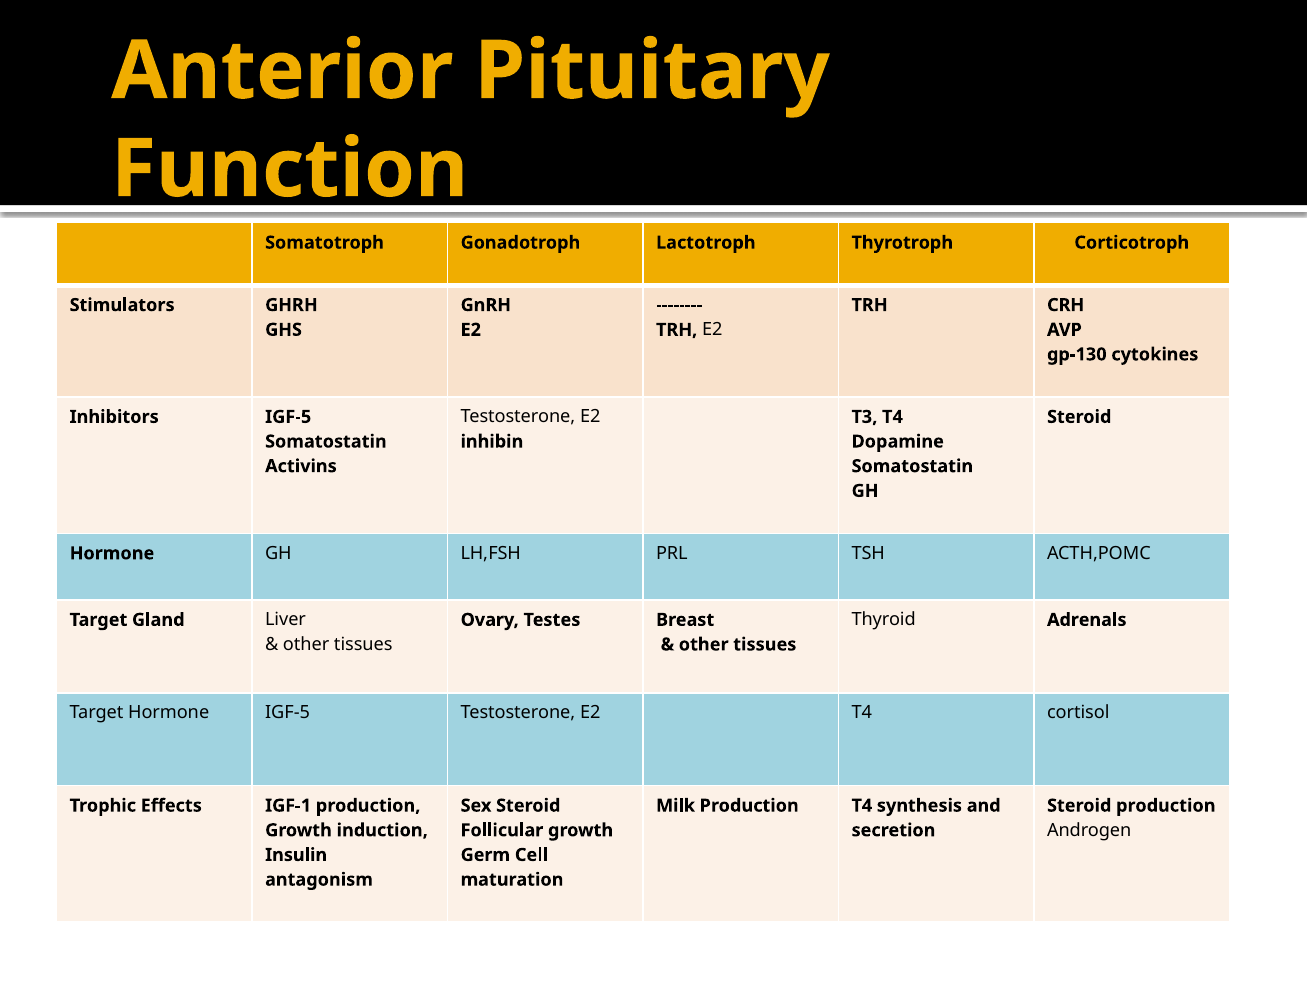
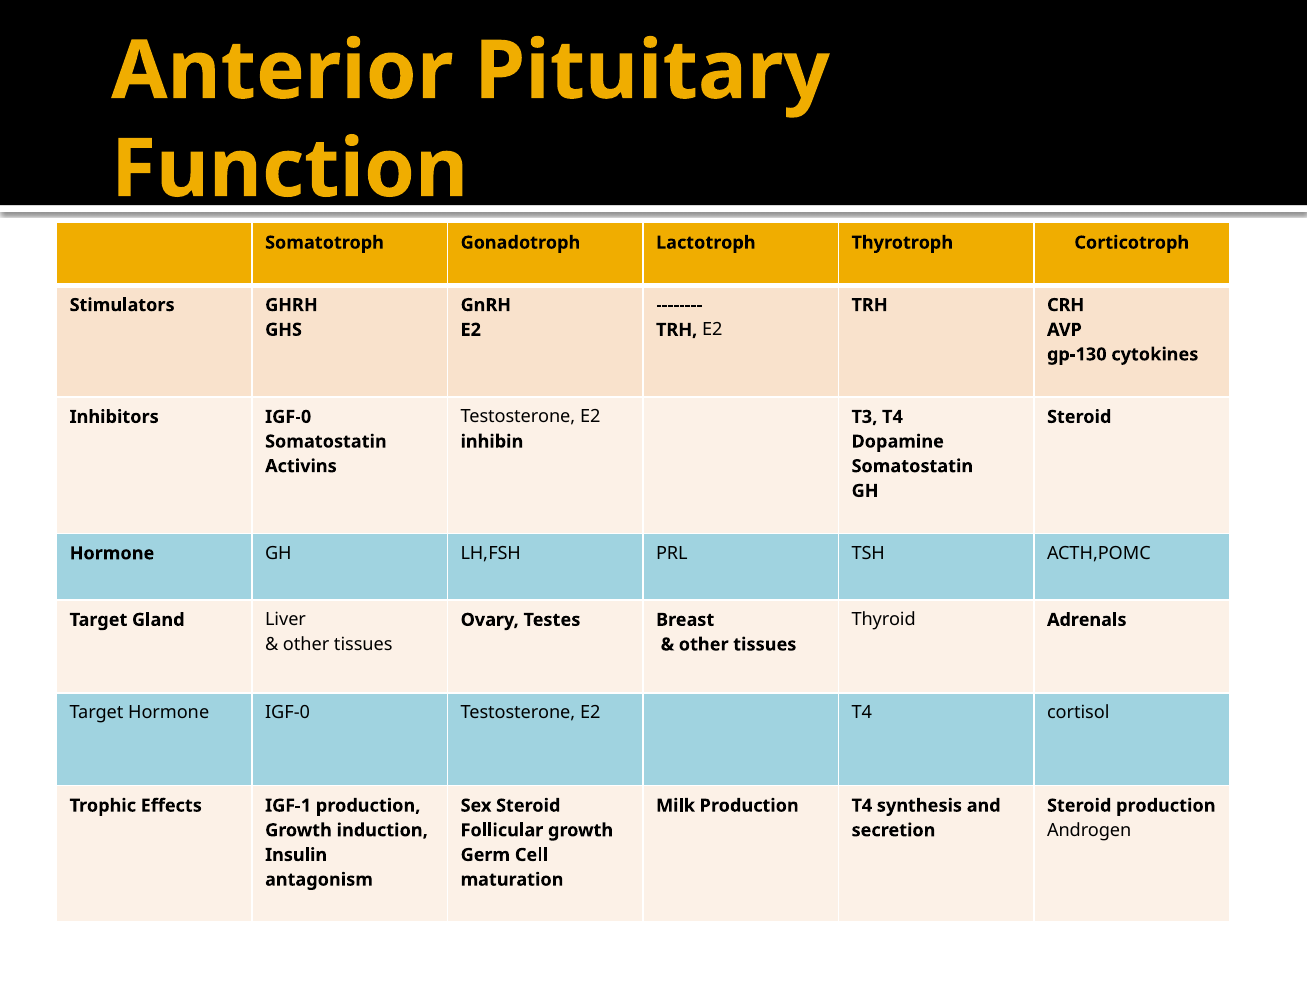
Inhibitors IGF-5: IGF-5 -> IGF-0 (288, 417)
Hormone IGF-5: IGF-5 -> IGF-0 (288, 712)
